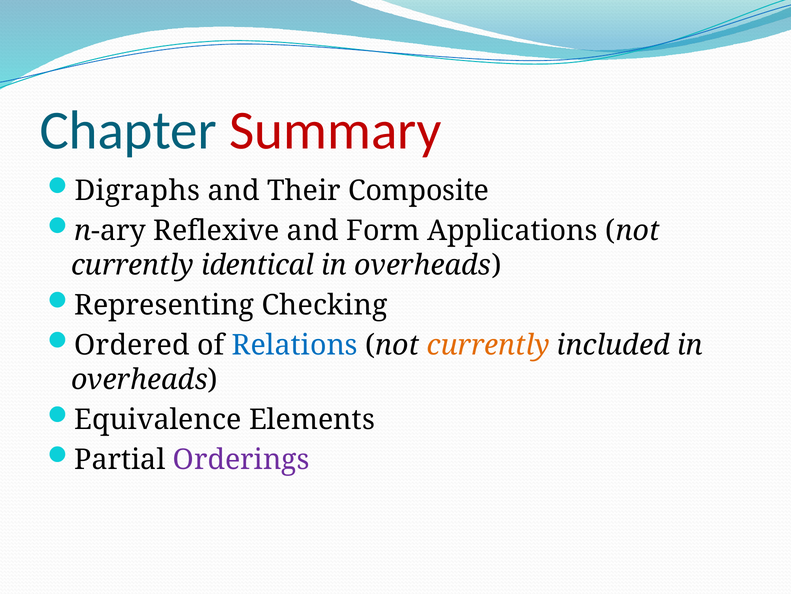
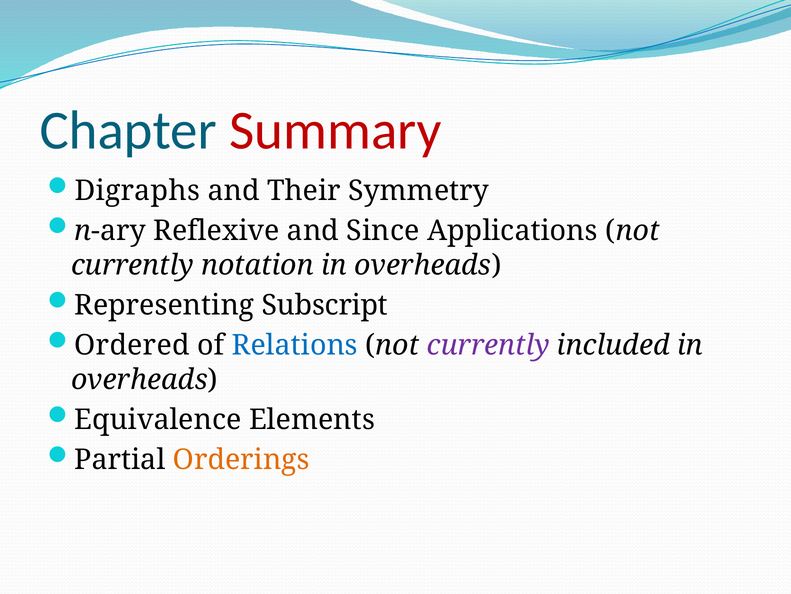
Composite: Composite -> Symmetry (419, 191)
Form: Form -> Since (383, 231)
identical: identical -> notation (257, 265)
Checking: Checking -> Subscript (325, 305)
currently colour: orange -> purple (488, 345)
Orderings colour: purple -> orange (241, 459)
